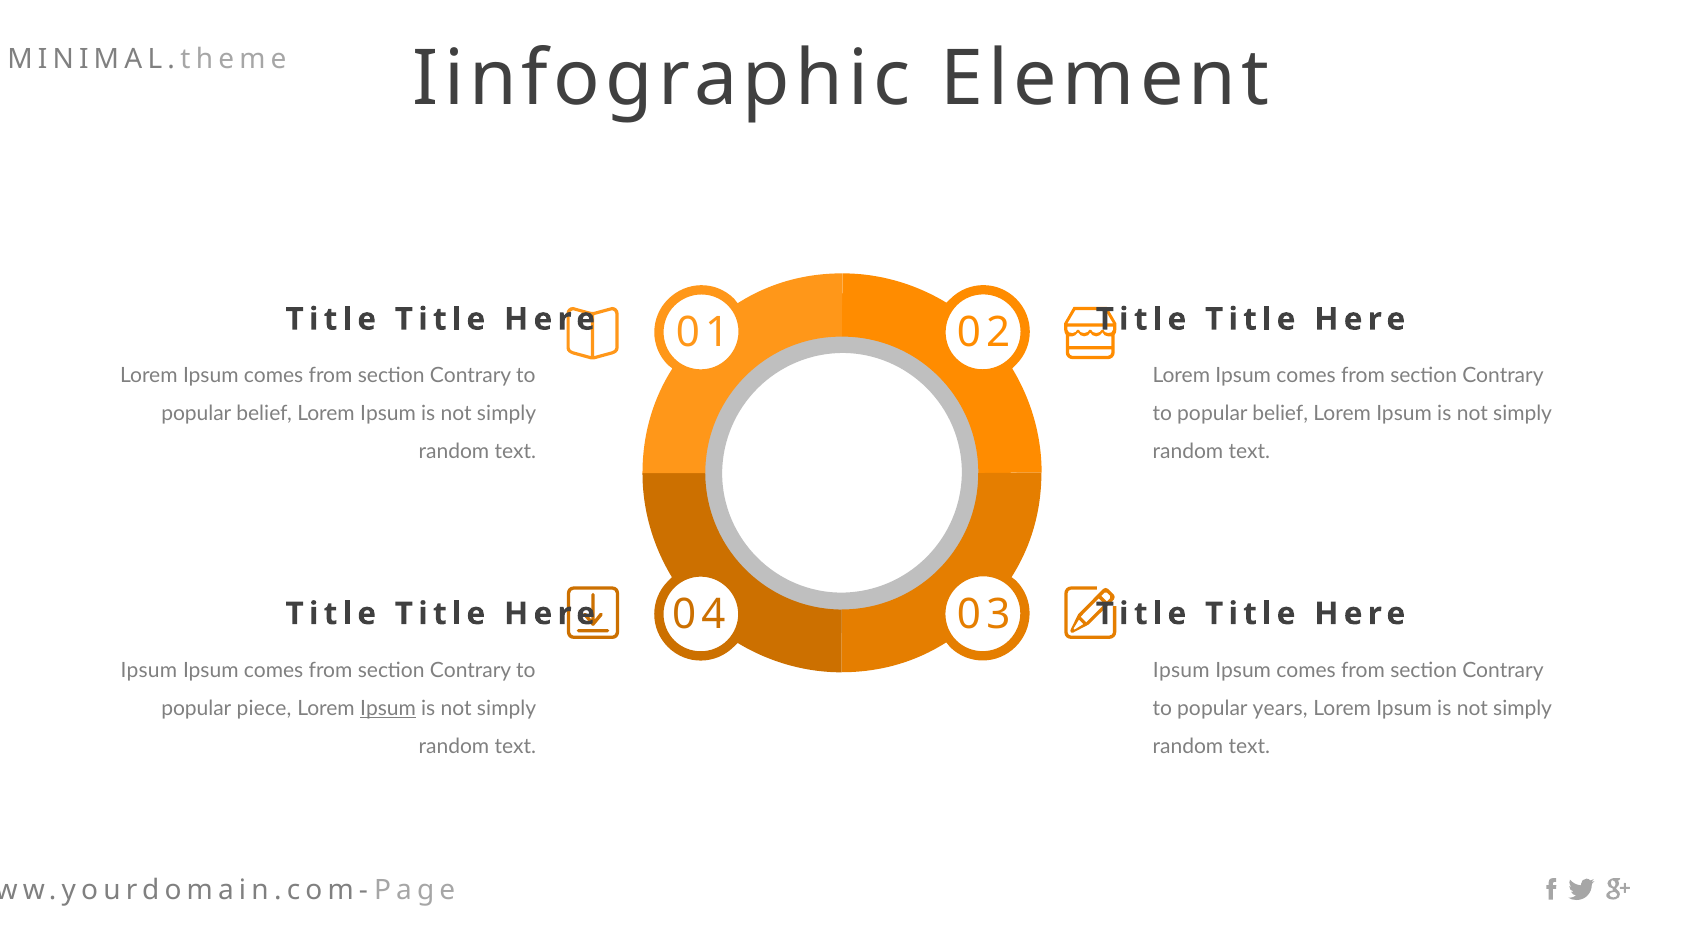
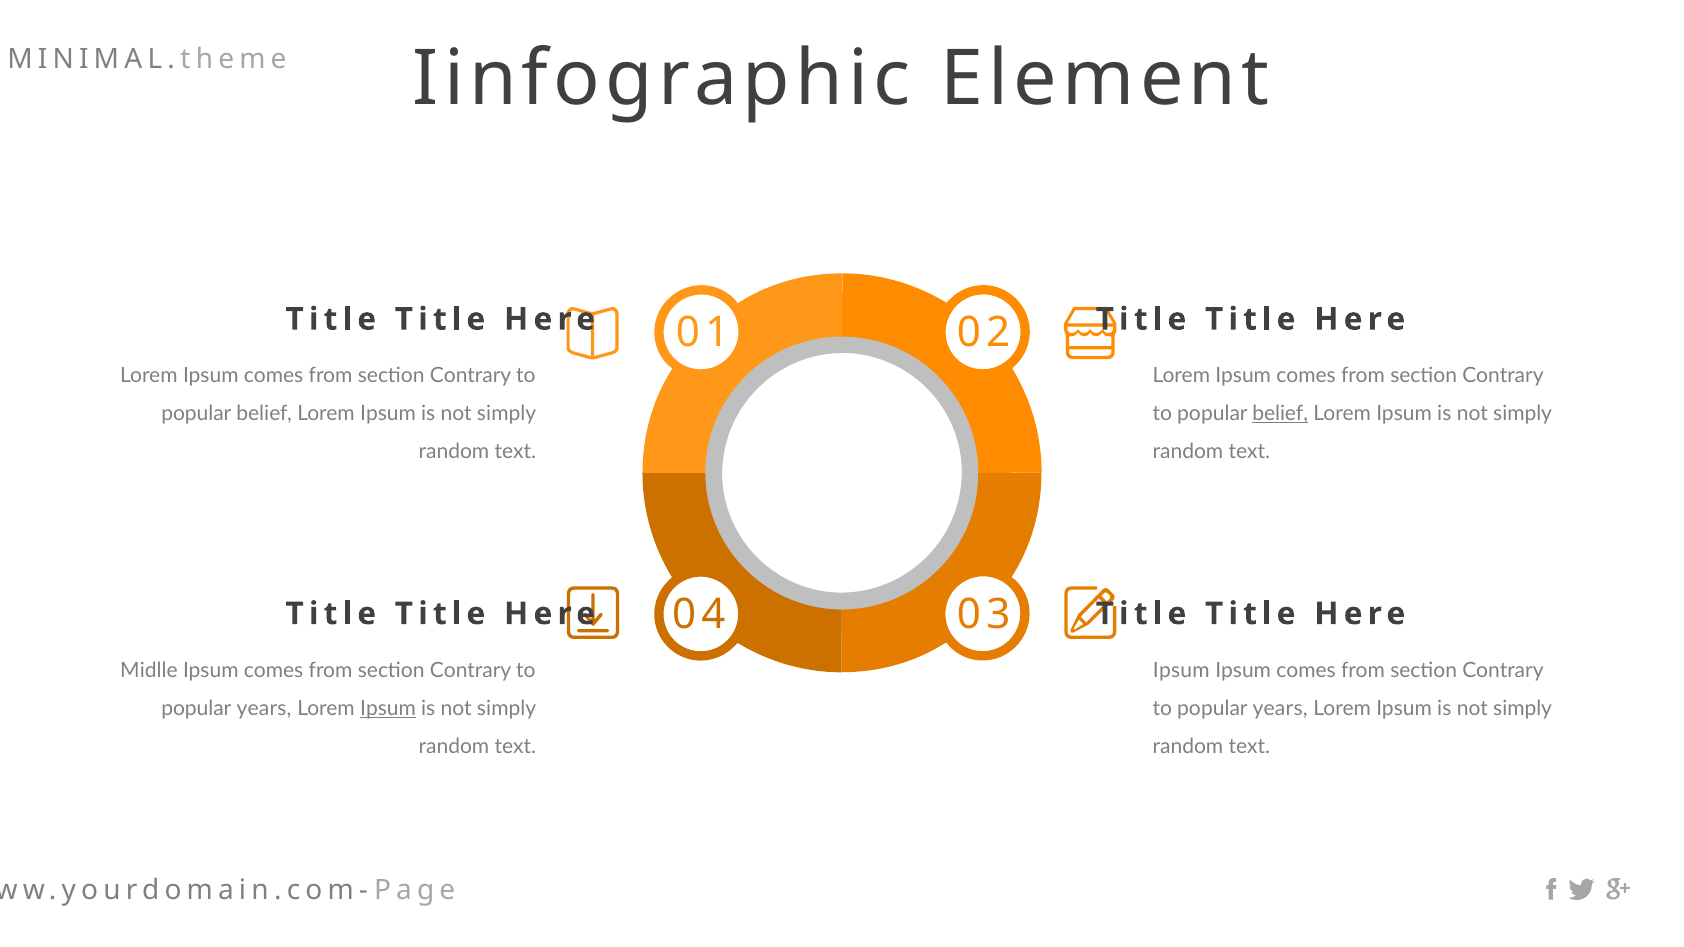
belief underline: none -> present (1280, 414)
Ipsum: Ipsum -> Midlle (149, 670)
piece: piece -> years (264, 708)
